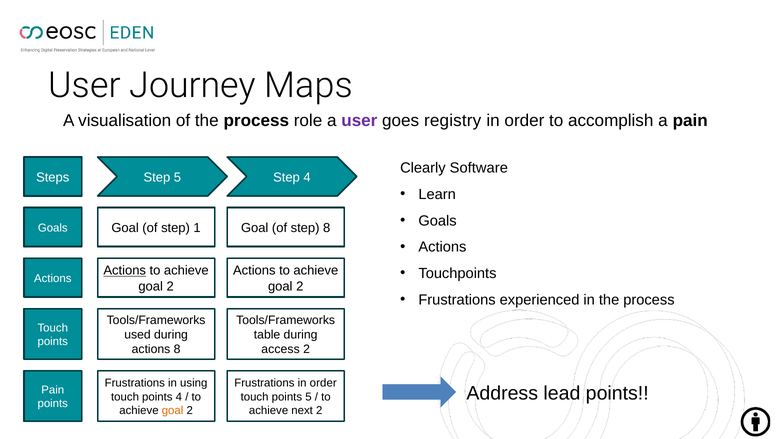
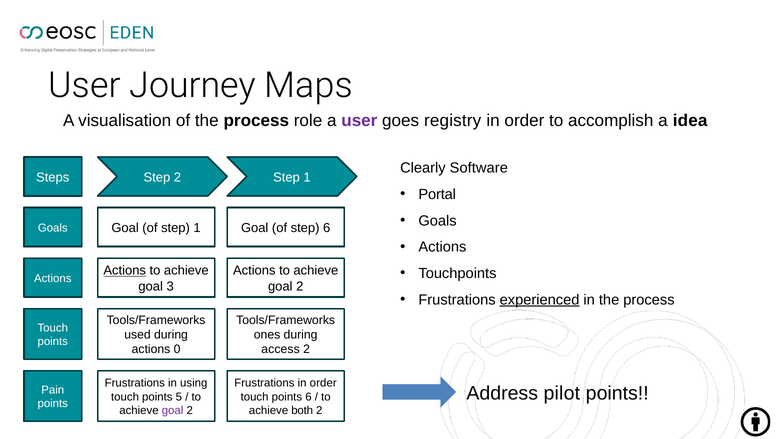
a pain: pain -> idea (690, 120)
Step 5: 5 -> 2 (177, 178)
4: 4 -> 1 (307, 178)
Learn: Learn -> Portal (437, 195)
step 8: 8 -> 6 (327, 228)
2: 2 -> 3 (170, 286)
experienced underline: none -> present (540, 300)
table: table -> ones (267, 335)
actions 8: 8 -> 0 (177, 350)
lead: lead -> pilot (562, 393)
points 4: 4 -> 5 (179, 397)
points 5: 5 -> 6 (308, 397)
goal colour: orange -> purple (173, 411)
next: next -> both (302, 411)
